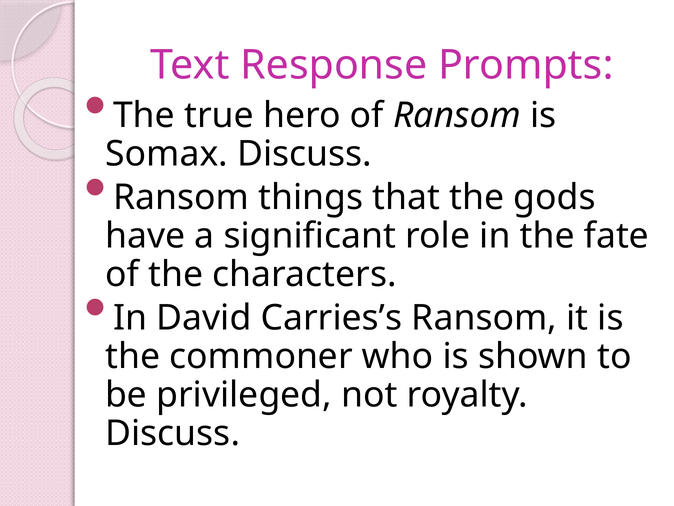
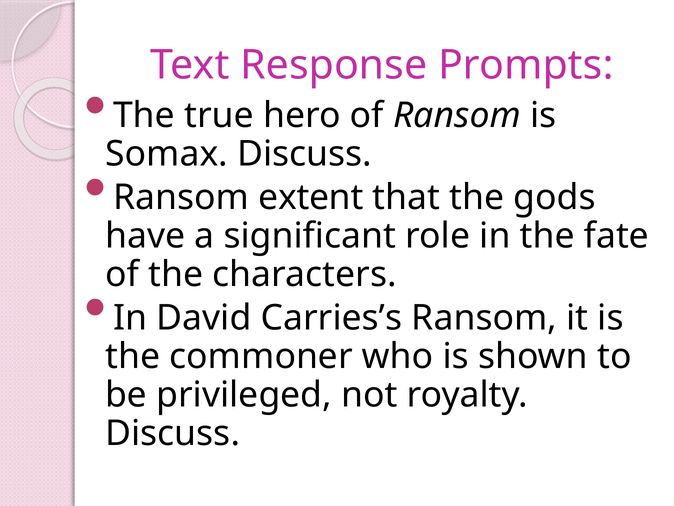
things: things -> extent (311, 197)
